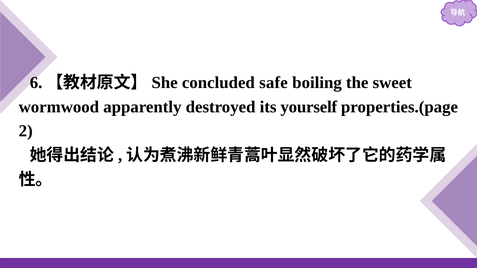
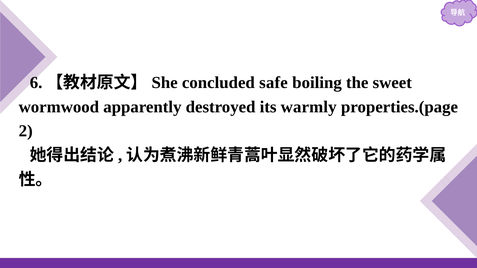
yourself: yourself -> warmly (309, 107)
